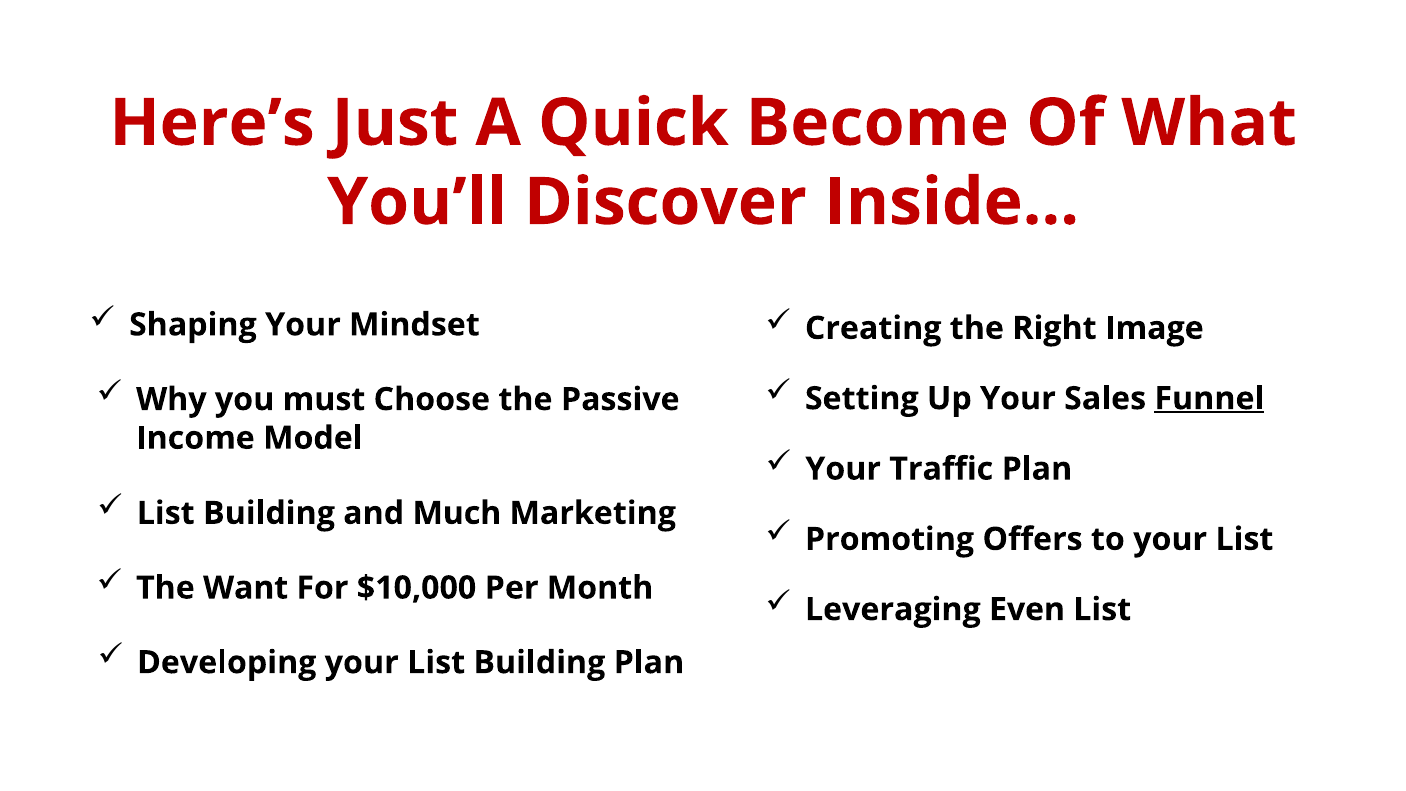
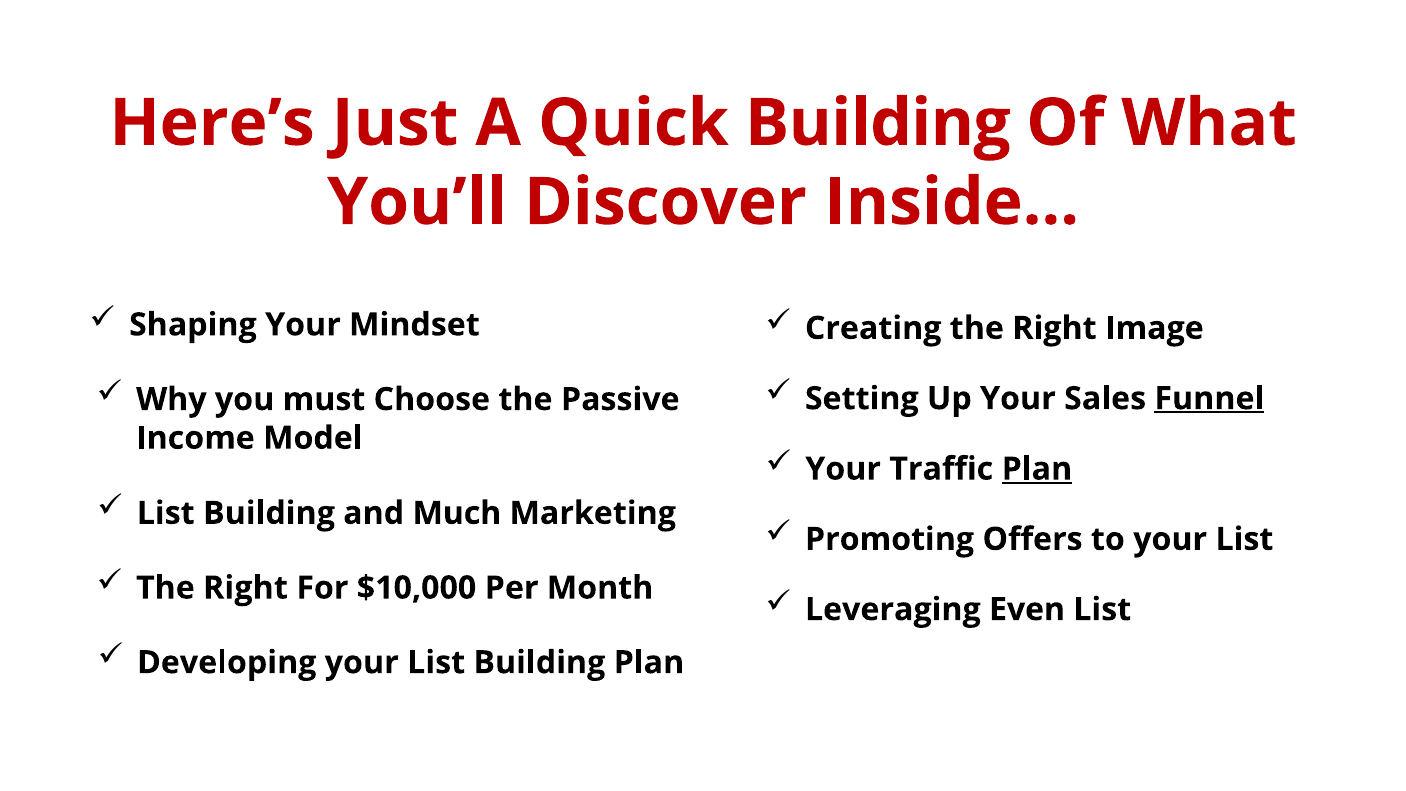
Quick Become: Become -> Building (878, 123)
Plan underline: none -> present (1037, 469)
Want: Want -> Right (245, 588)
